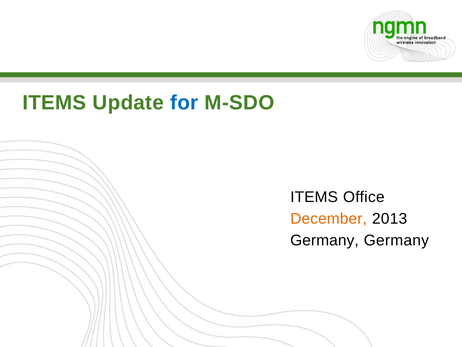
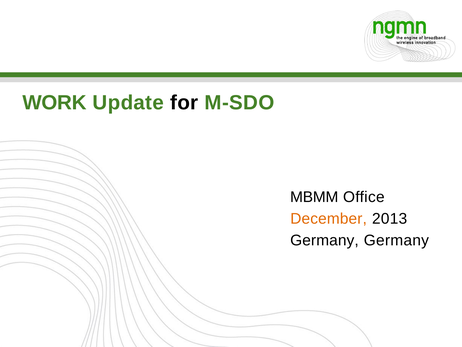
ITEMS: ITEMS -> WORK (55, 103)
for colour: blue -> black (184, 103)
ITEMS: ITEMS -> MBMM (314, 197)
